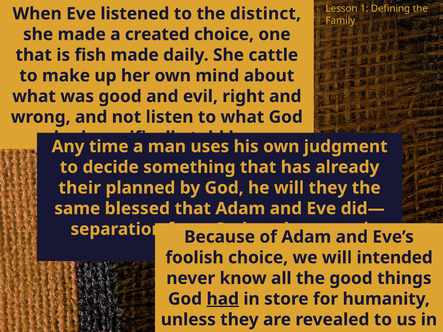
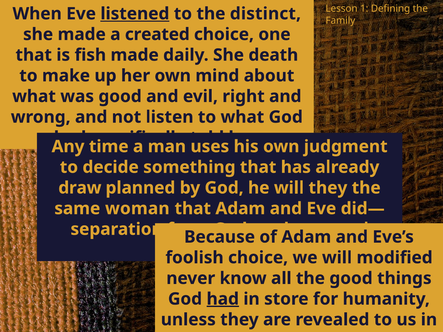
listened underline: none -> present (135, 14)
She cattle: cattle -> death (273, 55)
their: their -> draw (80, 188)
blessed: blessed -> woman (137, 209)
intended: intended -> modified (395, 258)
